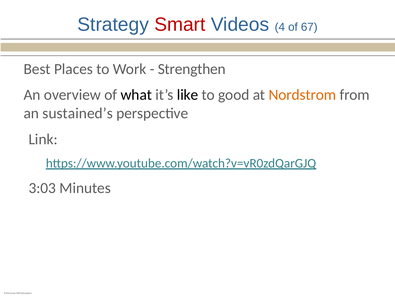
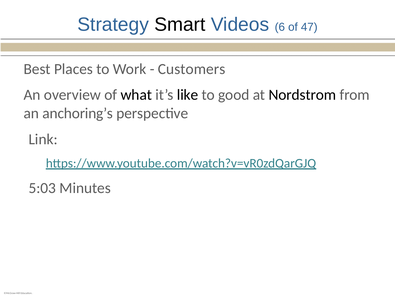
Smart colour: red -> black (180, 25)
4: 4 -> 6 (280, 27)
67: 67 -> 47 (309, 27)
Strengthen: Strengthen -> Customers (192, 69)
Nordstrom colour: orange -> black (302, 95)
sustained’s: sustained’s -> anchoring’s (78, 113)
3:03: 3:03 -> 5:03 (42, 188)
